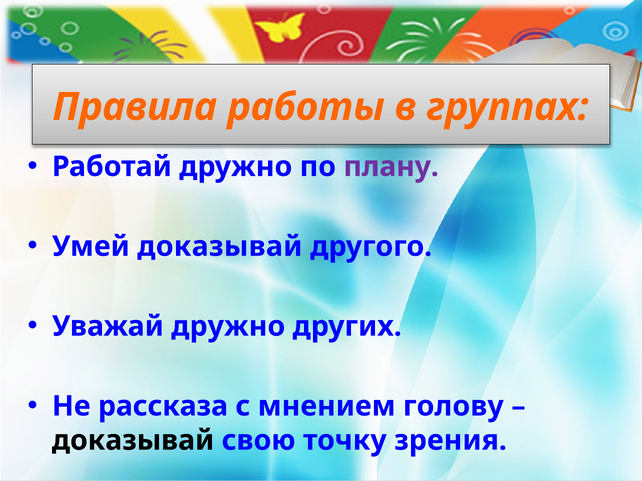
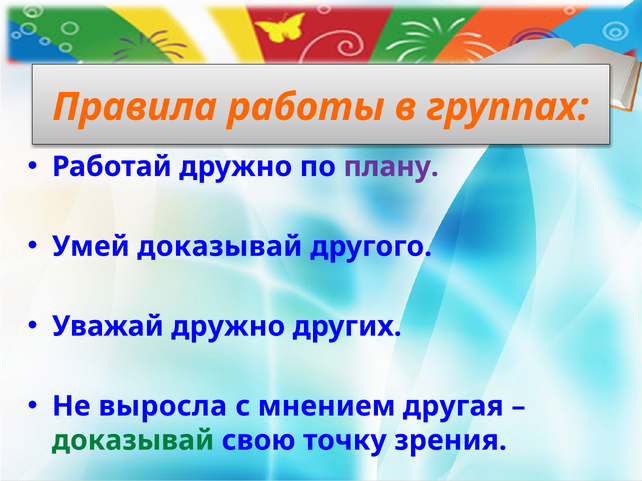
рассказа: рассказа -> выросла (163, 407)
голову: голову -> другая (453, 407)
доказывай colour: black -> green (133, 441)
